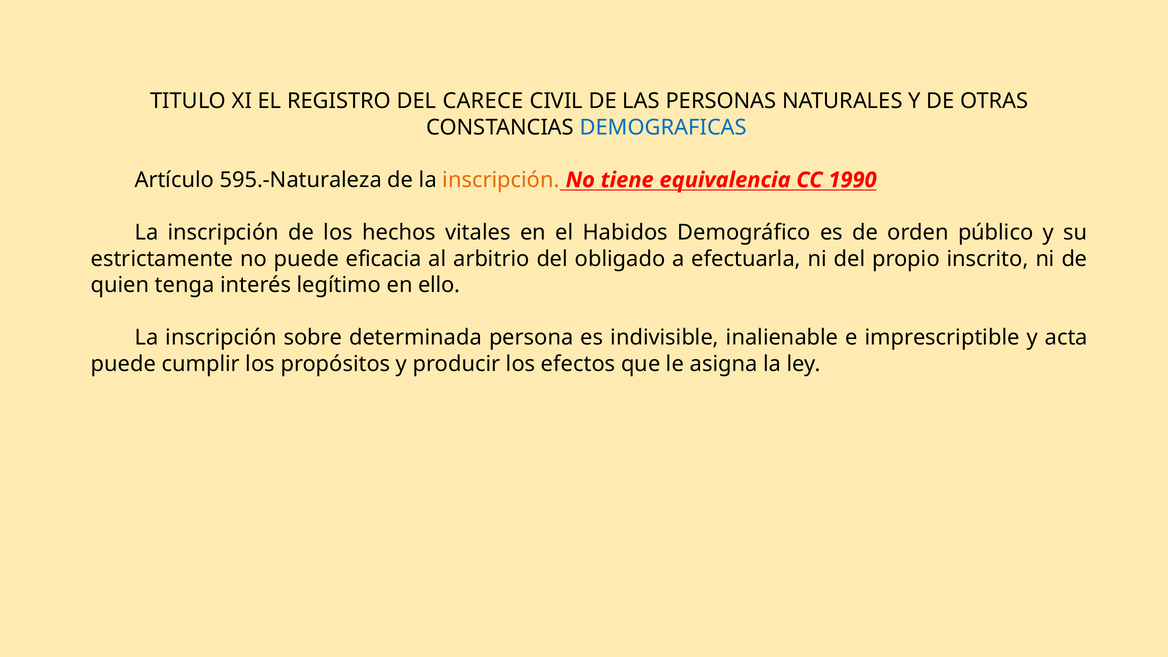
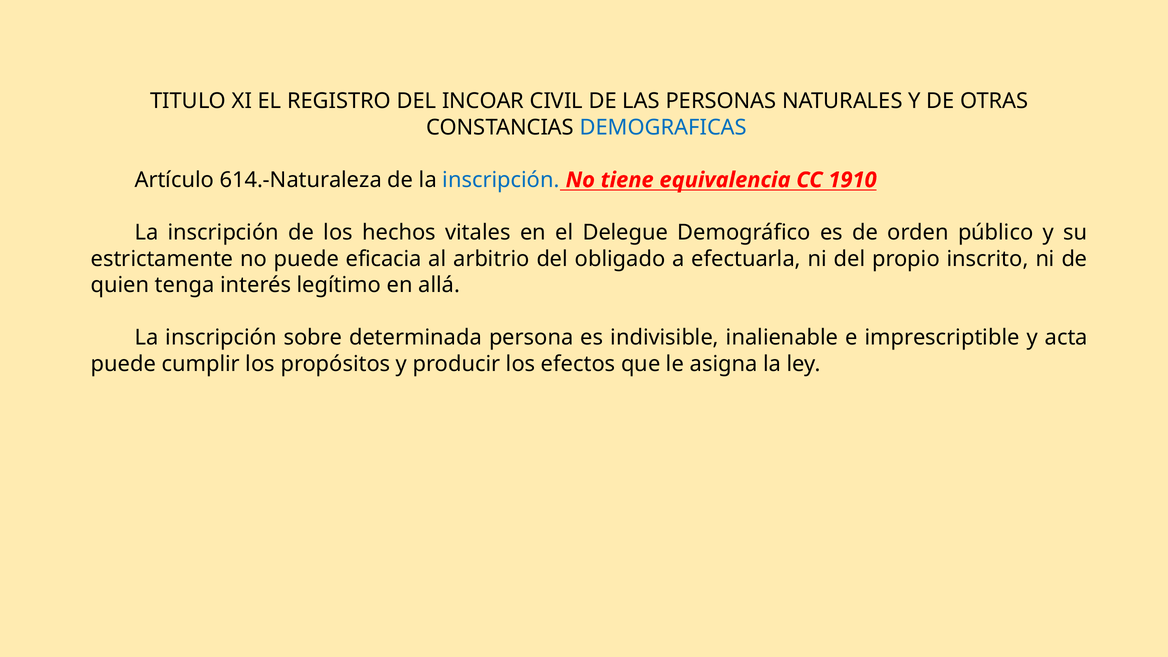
CARECE: CARECE -> INCOAR (483, 101)
595.-Naturaleza: 595.-Naturaleza -> 614.-Naturaleza (301, 180)
inscripción colour: orange -> blue (501, 180)
1990: 1990 -> 1910 (853, 180)
Habidos: Habidos -> Delegue (625, 233)
ello: ello -> allá (439, 285)
